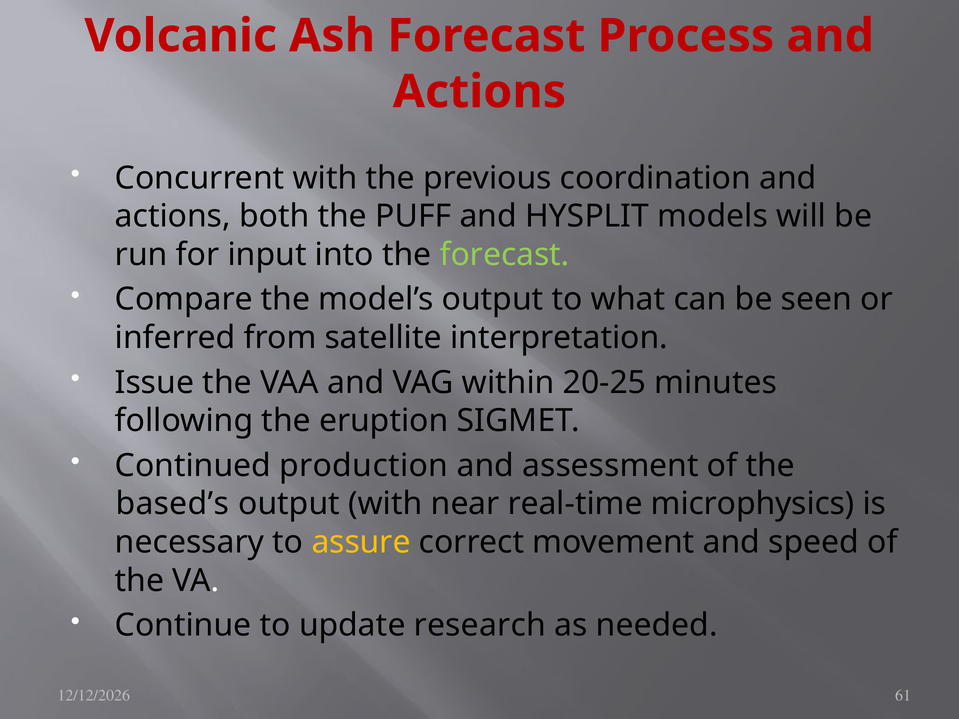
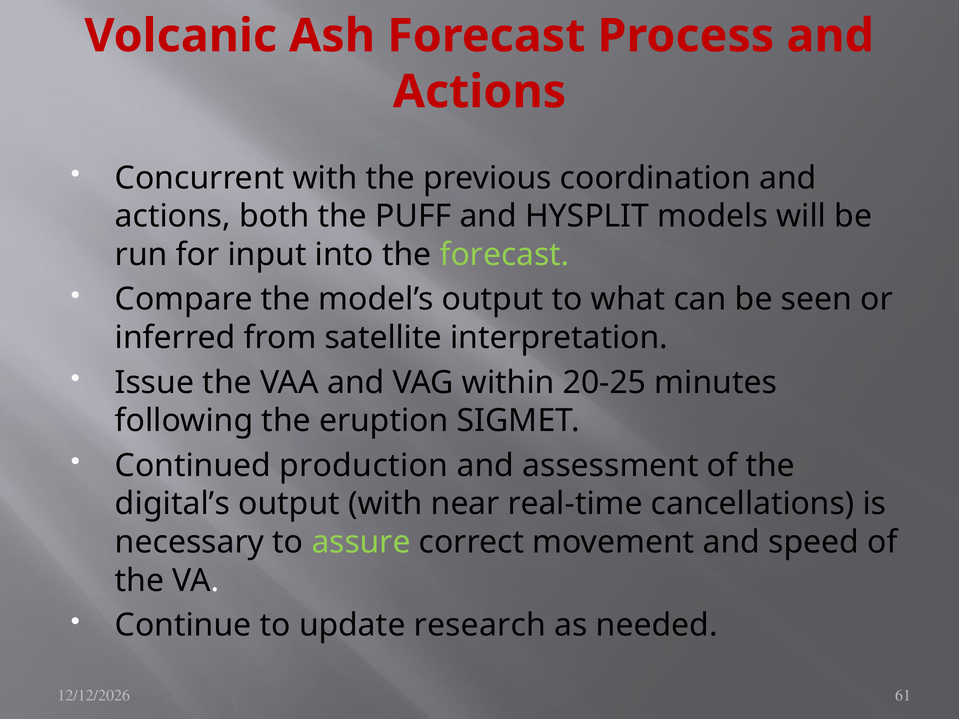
based’s: based’s -> digital’s (172, 504)
microphysics: microphysics -> cancellations (753, 504)
assure colour: yellow -> light green (361, 542)
